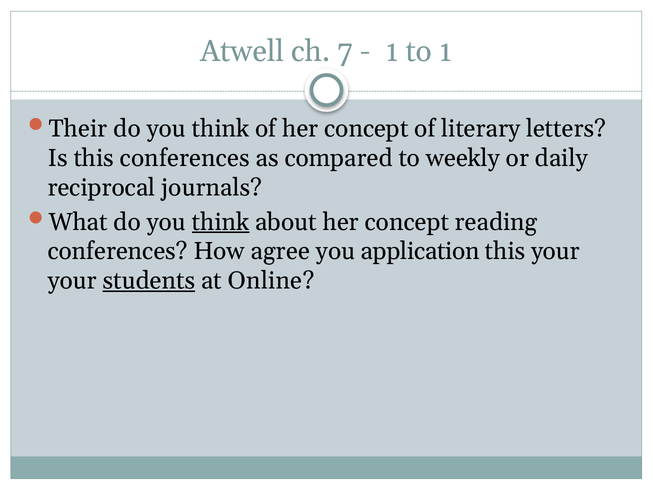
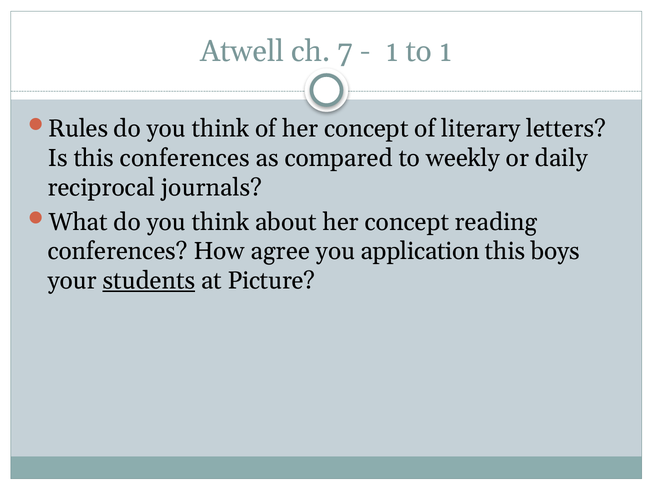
Their: Their -> Rules (78, 129)
think underline: present -> none (221, 222)
this your: your -> boys (555, 251)
Online: Online -> Picture (271, 281)
